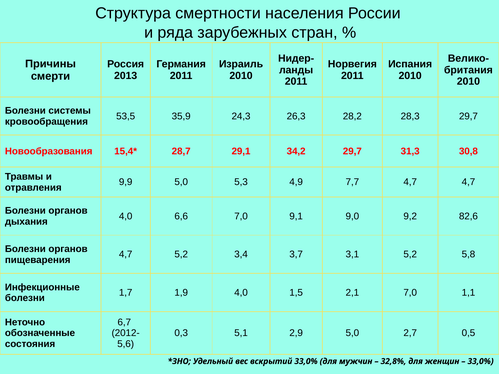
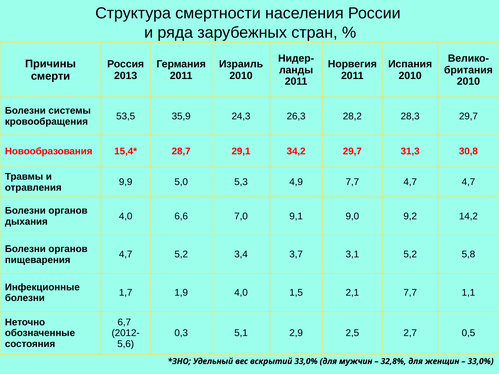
82,6: 82,6 -> 14,2 (468, 216)
2,1 7,0: 7,0 -> 7,7 (410, 293)
2,9 5,0: 5,0 -> 2,5 (352, 333)
